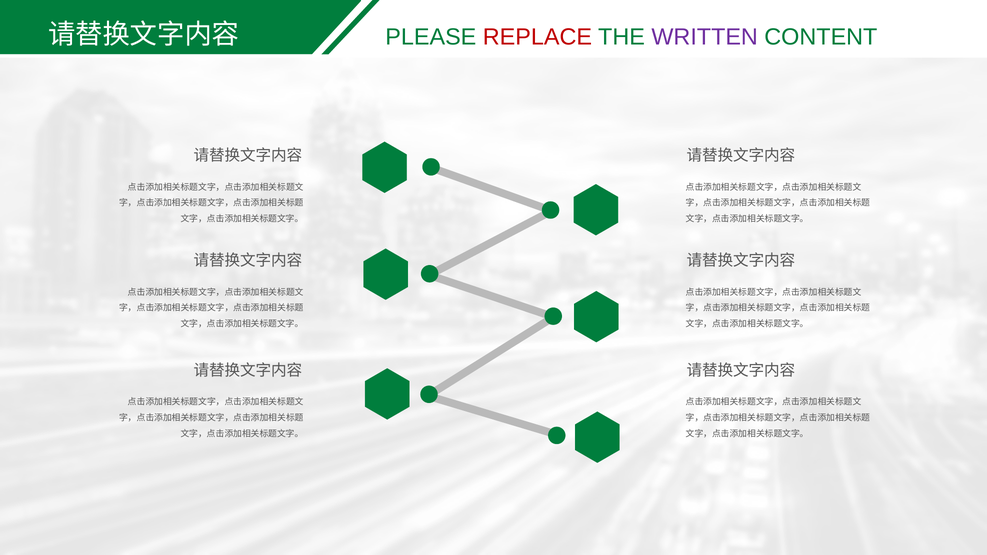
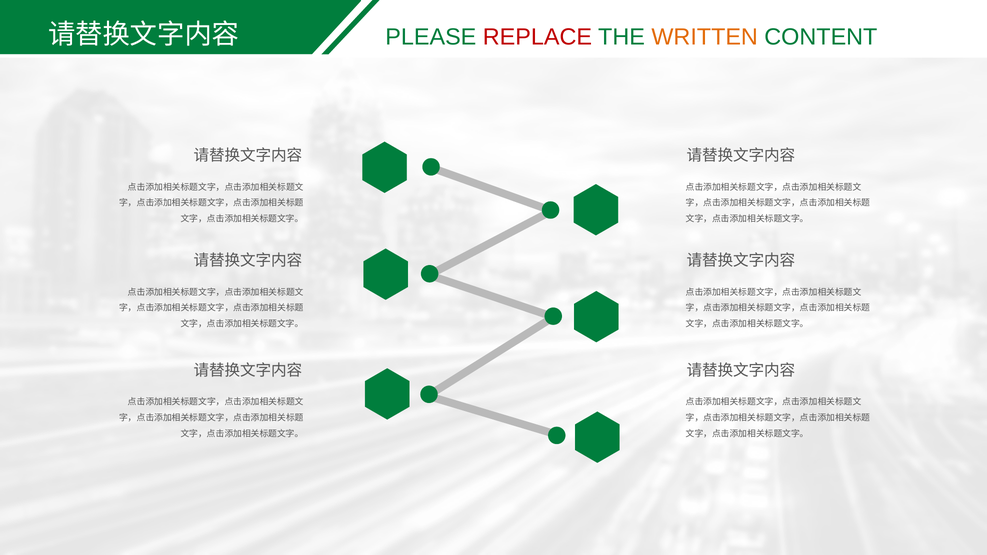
WRITTEN colour: purple -> orange (705, 37)
